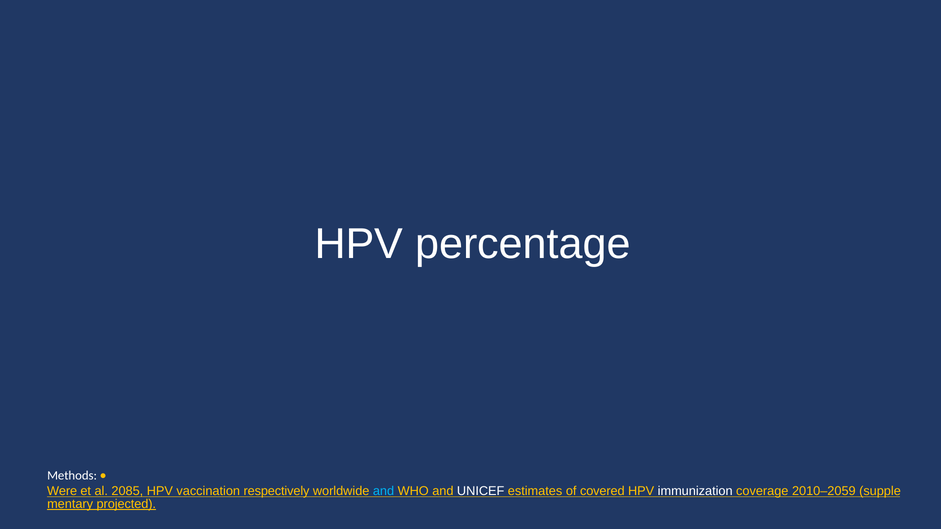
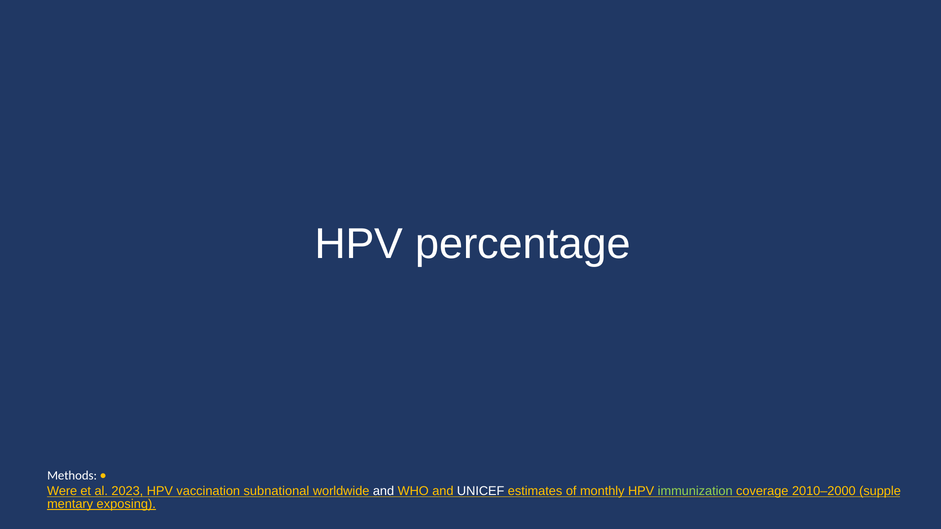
2085: 2085 -> 2023 (127, 491)
respectively: respectively -> subnational (276, 491)
and colour: light blue -> white (384, 491)
covered: covered -> monthly (602, 491)
immunization colour: white -> light green (695, 491)
2010–2059: 2010–2059 -> 2010–2000 (824, 491)
projected: projected -> exposing (126, 504)
